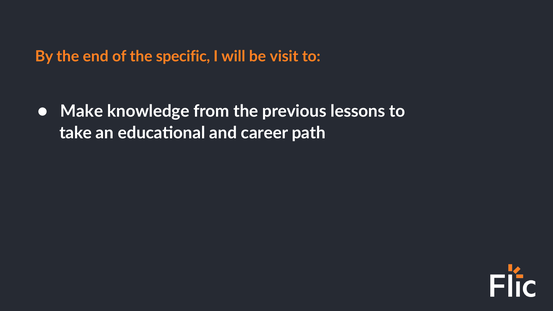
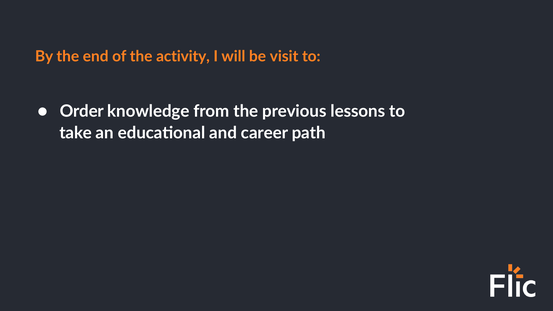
specific: specific -> activity (183, 57)
Make: Make -> Order (82, 111)
